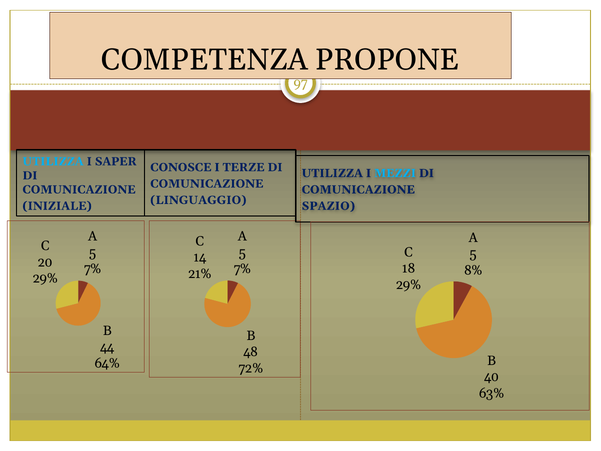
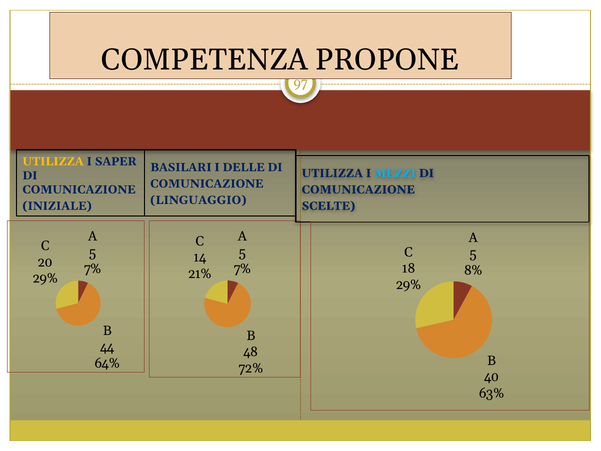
UTILIZZA colour: light blue -> yellow (53, 161)
CONOSCE: CONOSCE -> BASILARI (181, 167)
TERZE: TERZE -> DELLE (244, 167)
SPAZIO: SPAZIO -> SCELTE (328, 206)
